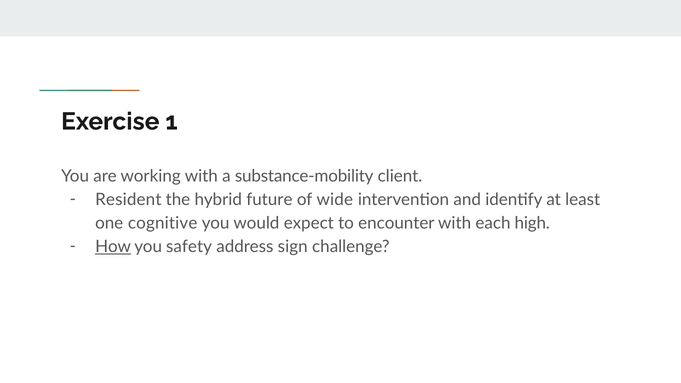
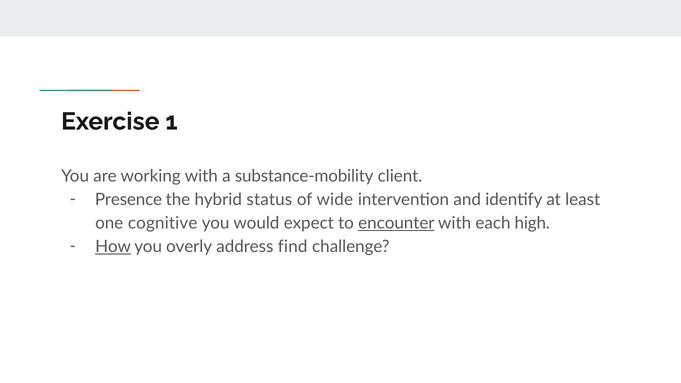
Resident: Resident -> Presence (128, 200)
future: future -> status (269, 200)
encounter underline: none -> present (396, 223)
safety: safety -> overly (189, 247)
sign: sign -> find (293, 247)
